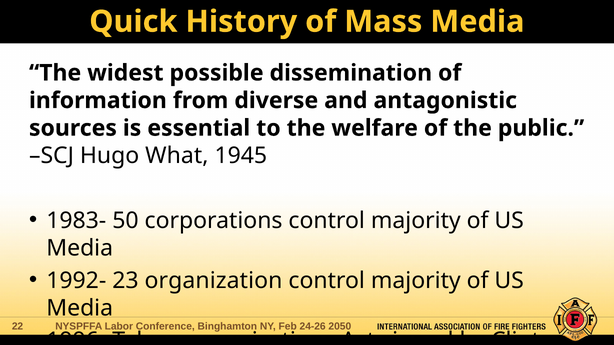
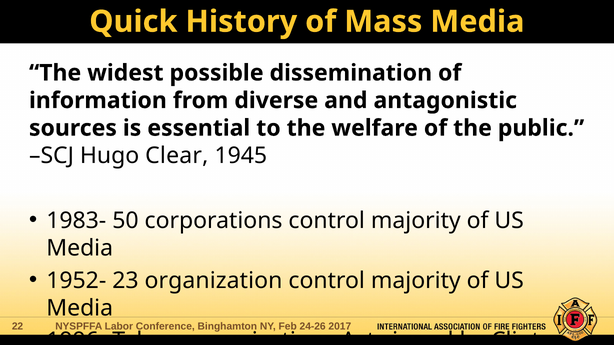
What: What -> Clear (177, 156)
1992-: 1992- -> 1952- (76, 281)
2050: 2050 -> 2017 (340, 327)
